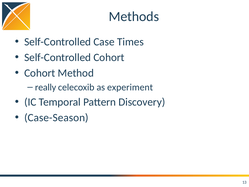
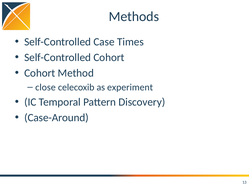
really: really -> close (45, 87)
Case-Season: Case-Season -> Case-Around (56, 117)
